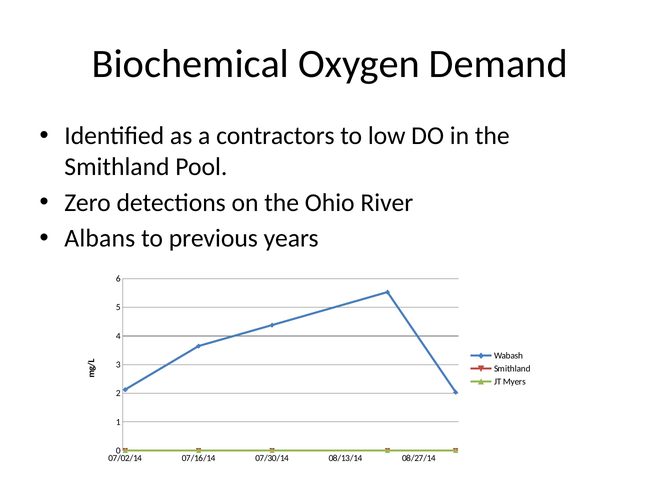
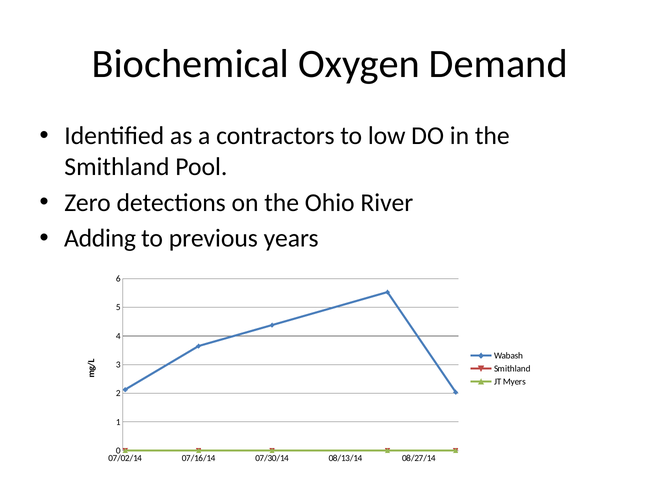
Albans: Albans -> Adding (100, 238)
